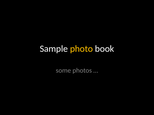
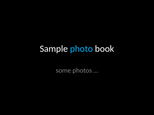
photo colour: yellow -> light blue (81, 49)
